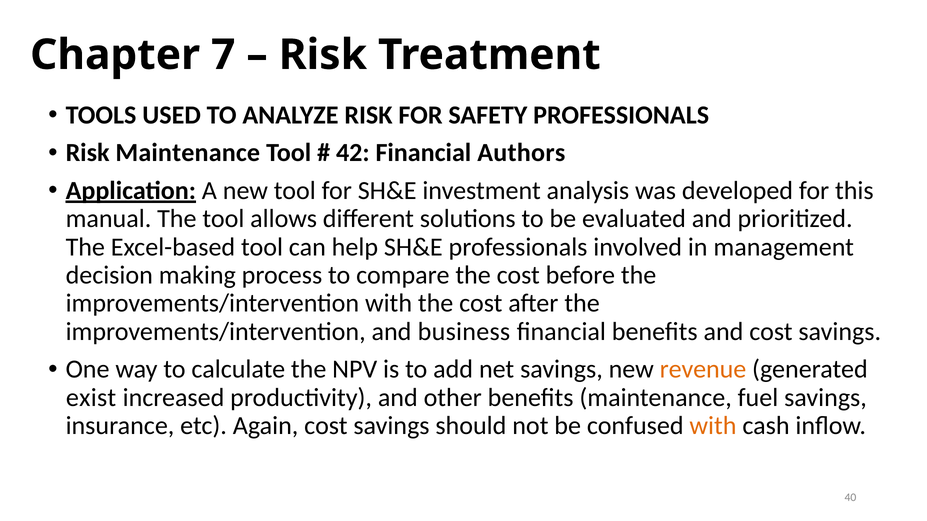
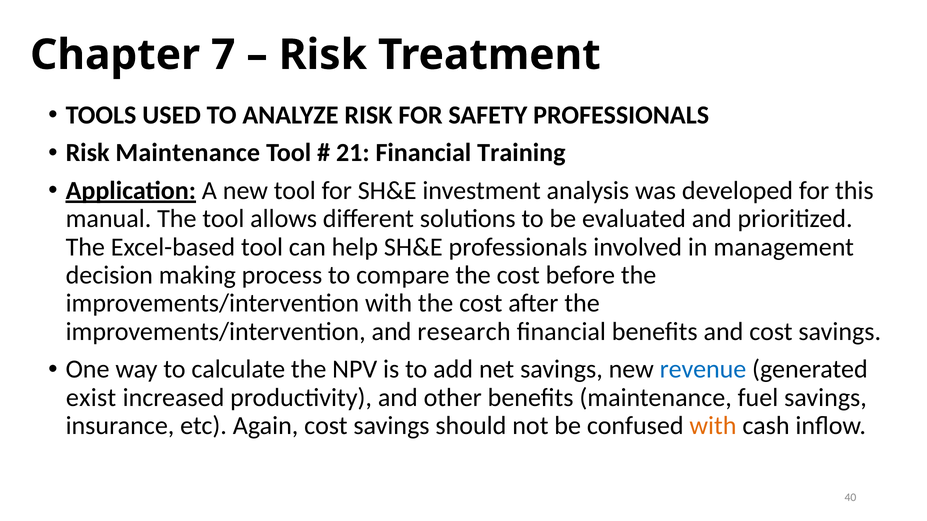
42: 42 -> 21 (353, 153)
Authors: Authors -> Training (521, 153)
business: business -> research (464, 332)
revenue colour: orange -> blue (703, 370)
